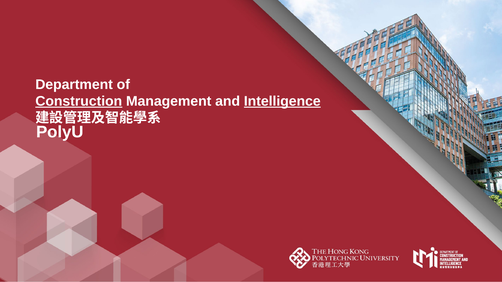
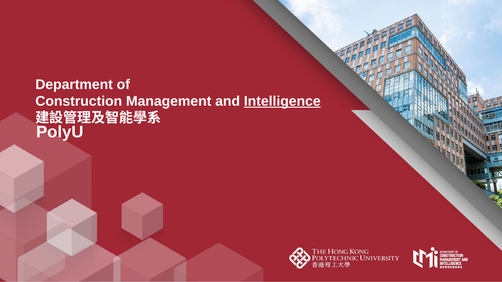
Construction underline: present -> none (79, 101)
